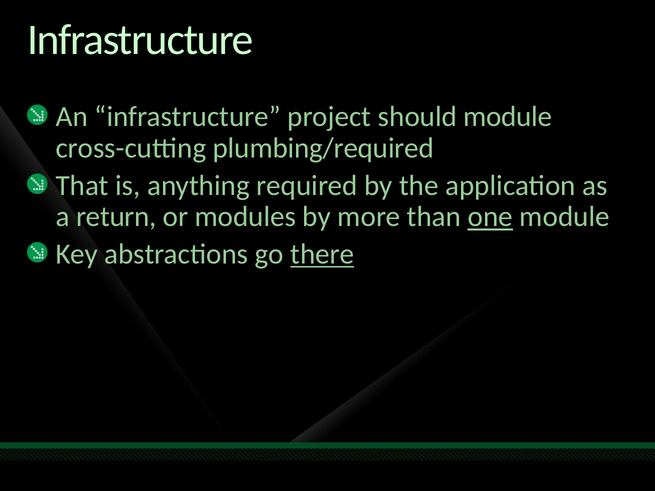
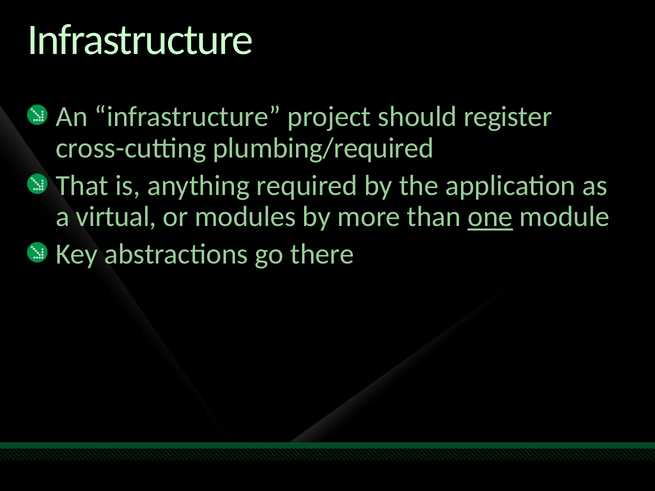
should module: module -> register (508, 117)
return: return -> virtual (116, 217)
there underline: present -> none (322, 254)
